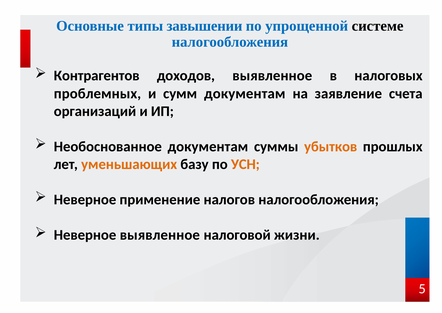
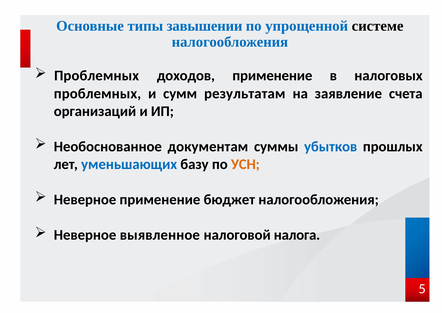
Контрагентов: Контрагентов -> Проблемных (97, 76)
доходов выявленное: выявленное -> применение (272, 76)
сумм документам: документам -> результатам (245, 93)
убытков colour: orange -> blue (331, 146)
уменьшающих colour: orange -> blue (129, 164)
налогов: налогов -> бюджет (229, 199)
жизни: жизни -> налога (297, 235)
